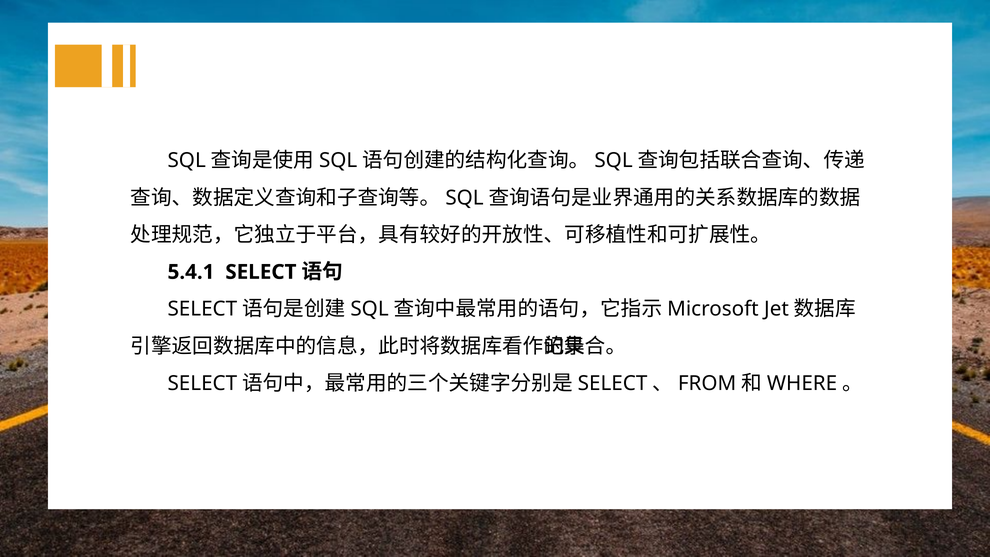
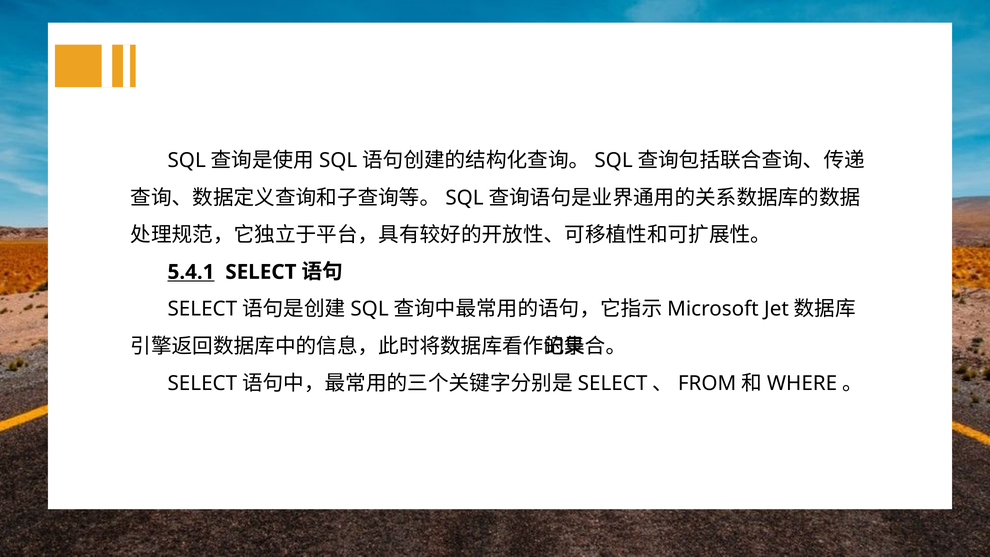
5.4.1 underline: none -> present (191, 272)
